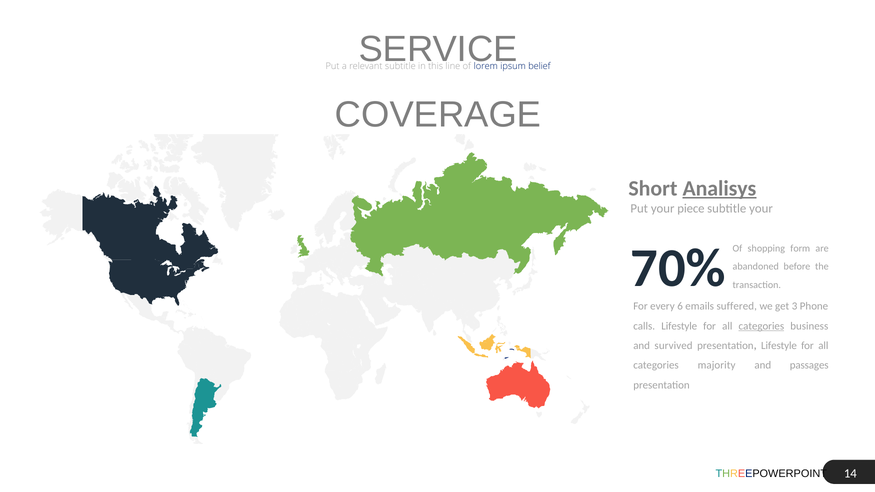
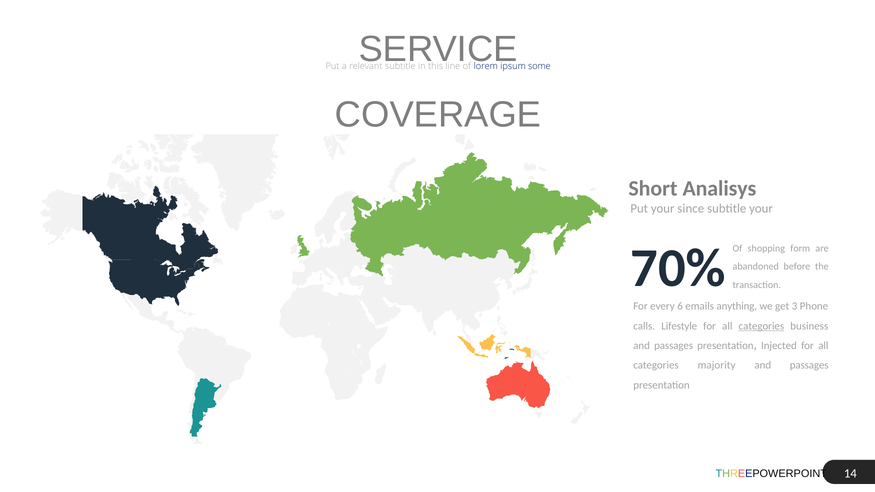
belief: belief -> some (539, 66)
Analisys underline: present -> none (719, 189)
piece: piece -> since (691, 208)
suffered: suffered -> anything (737, 306)
survived: survived -> passages (674, 346)
presentation Lifestyle: Lifestyle -> Injected (779, 346)
